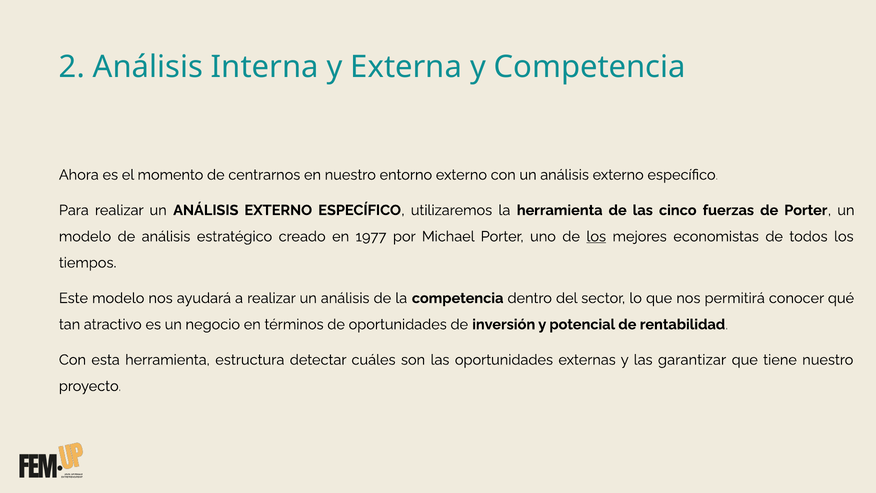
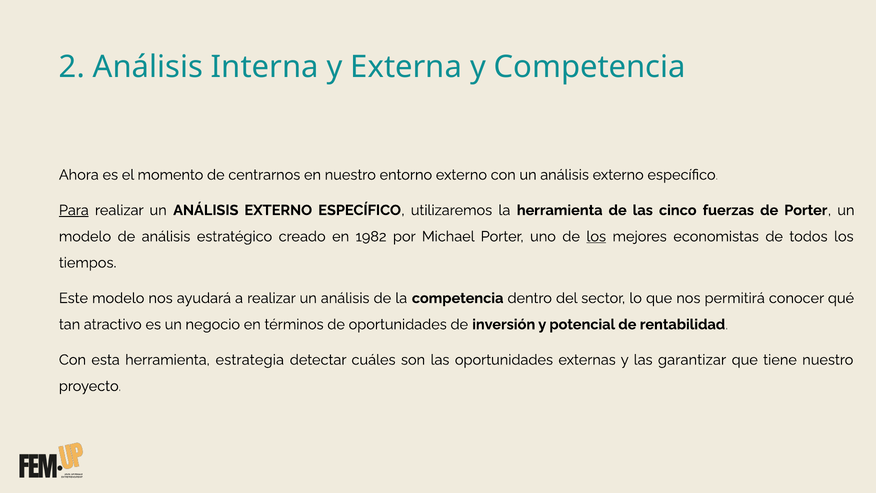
Para underline: none -> present (74, 210)
1977: 1977 -> 1982 (371, 236)
estructura: estructura -> estrategia (250, 360)
